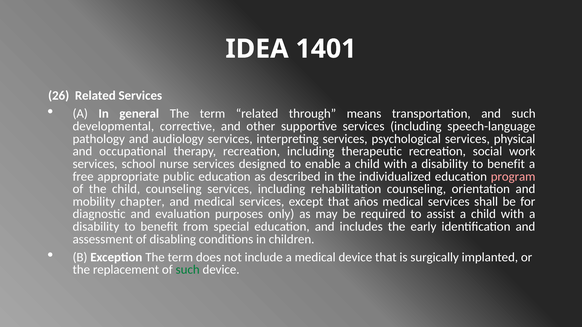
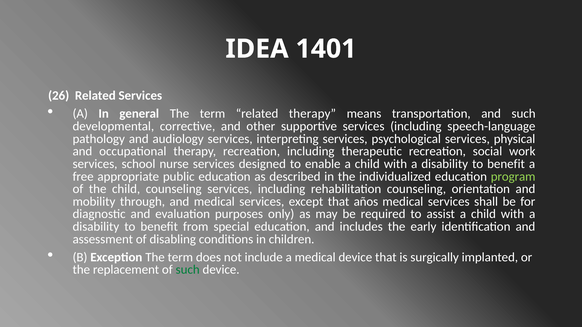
related through: through -> therapy (312, 114)
program colour: pink -> light green (513, 177)
chapter: chapter -> through (142, 202)
